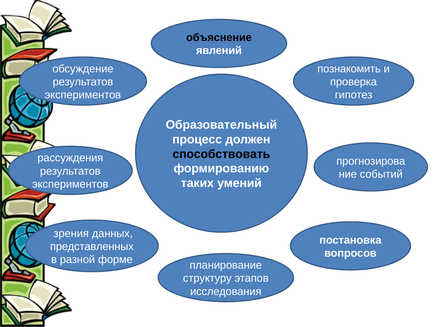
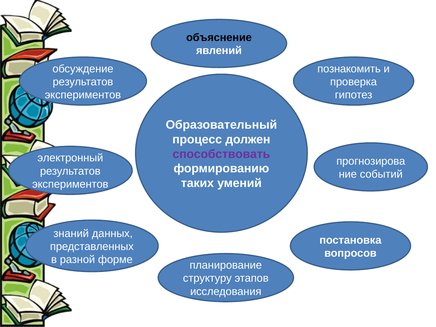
способствовать colour: black -> purple (221, 154)
рассуждения: рассуждения -> электронный (70, 158)
зрения: зрения -> знаний (71, 234)
